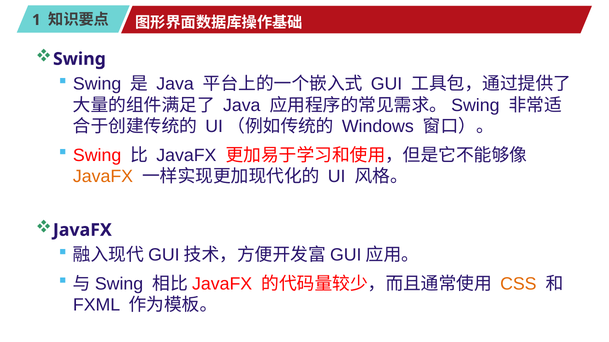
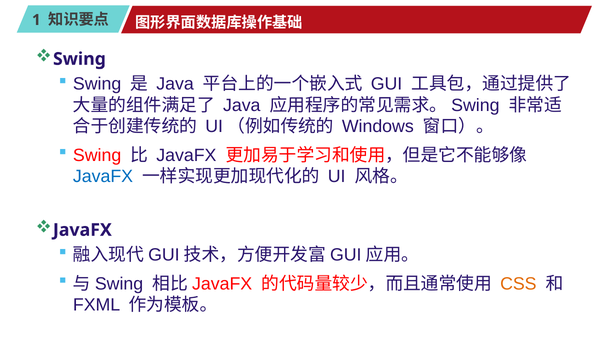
JavaFX colour: orange -> blue (103, 177)
